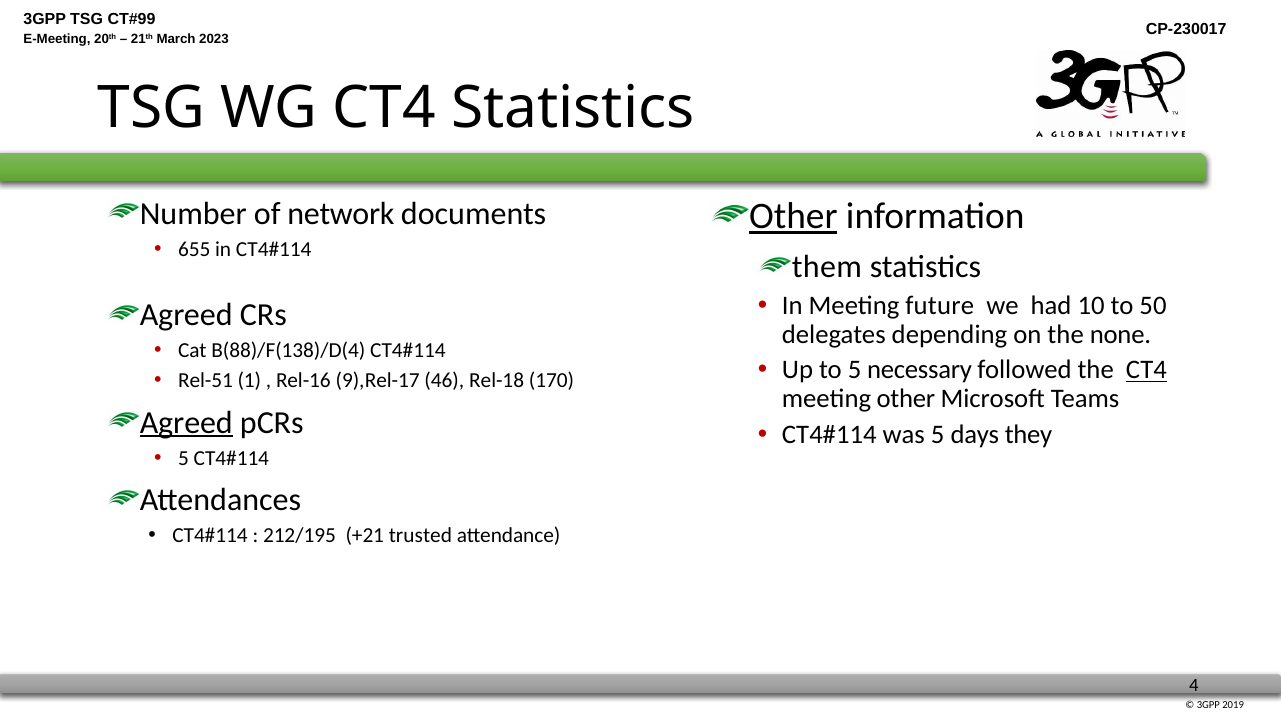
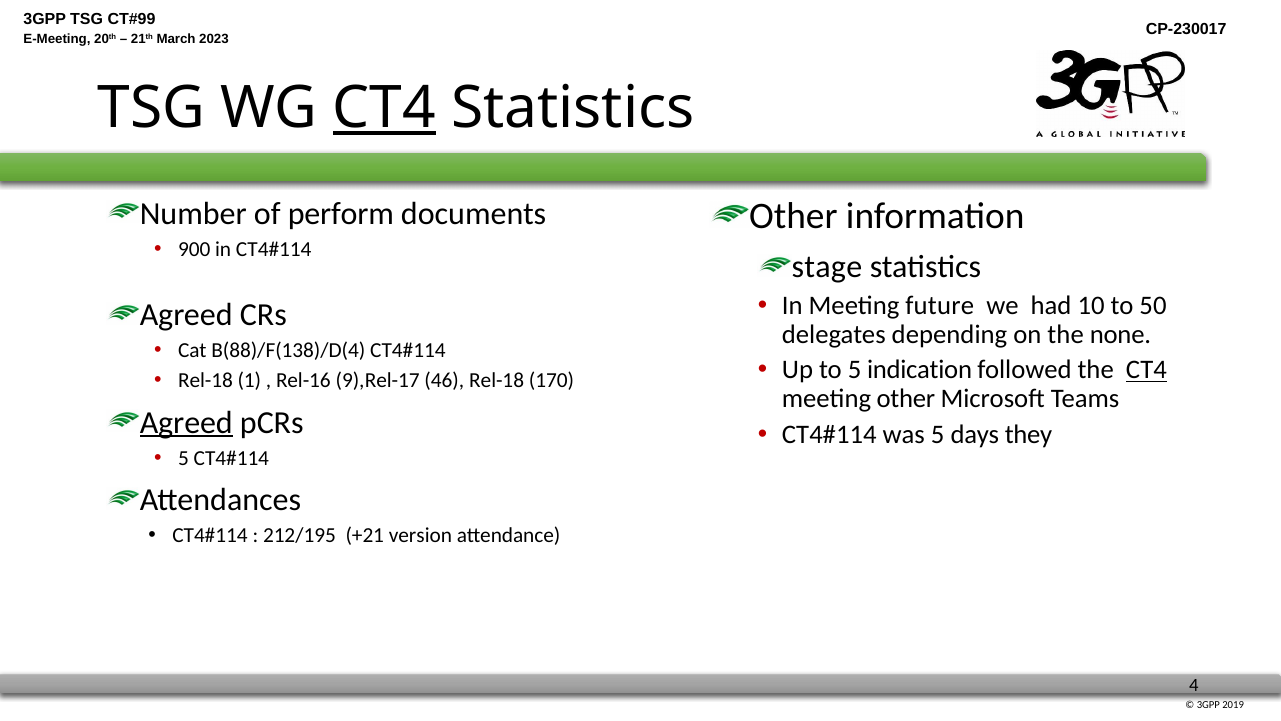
CT4 underline: none -> present (384, 108)
network: network -> perform (341, 213)
Other underline: present -> none (793, 216)
655: 655 -> 900 (194, 249)
them: them -> stage (827, 267)
necessary: necessary -> indication (920, 370)
Rel-51: Rel-51 -> Rel-18 (205, 380)
trusted: trusted -> version (420, 535)
